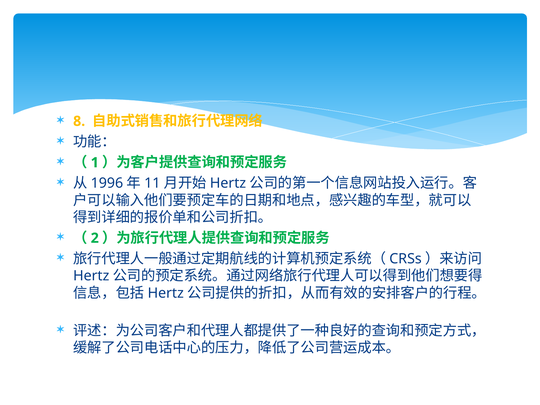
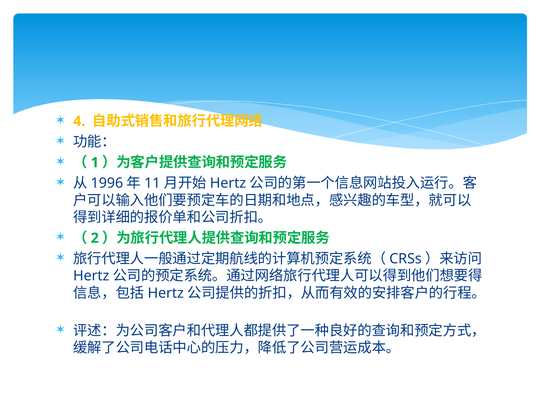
8: 8 -> 4 (79, 121)
